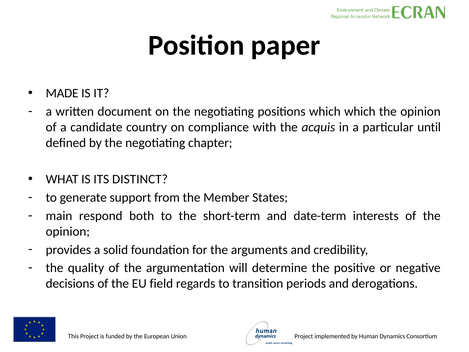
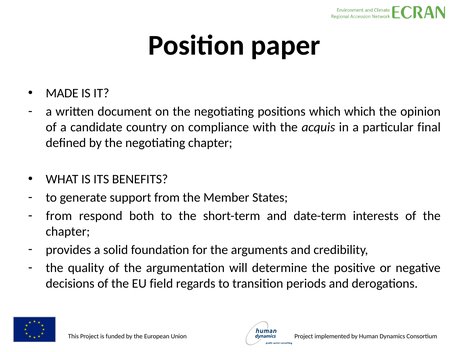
until: until -> final (429, 127)
DISTINCT: DISTINCT -> BENEFITS (140, 179)
main: main -> from (59, 216)
opinion: opinion -> chapter (68, 231)
